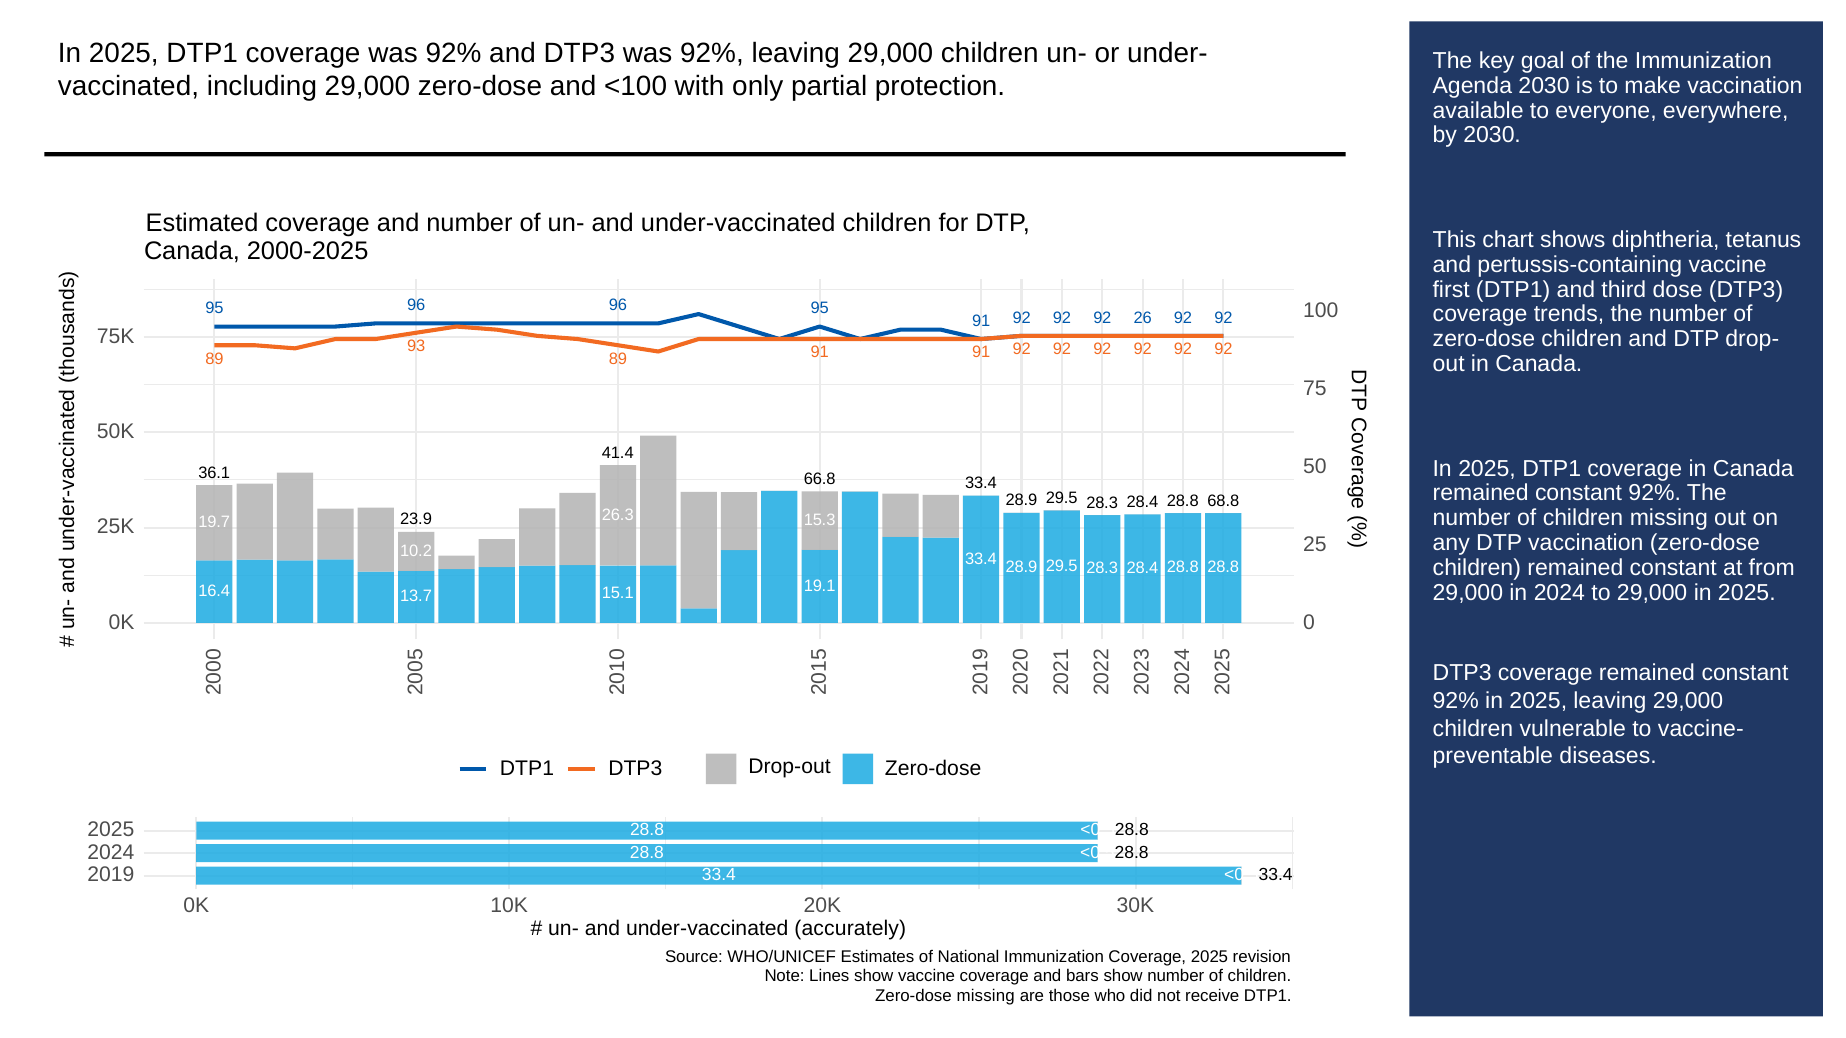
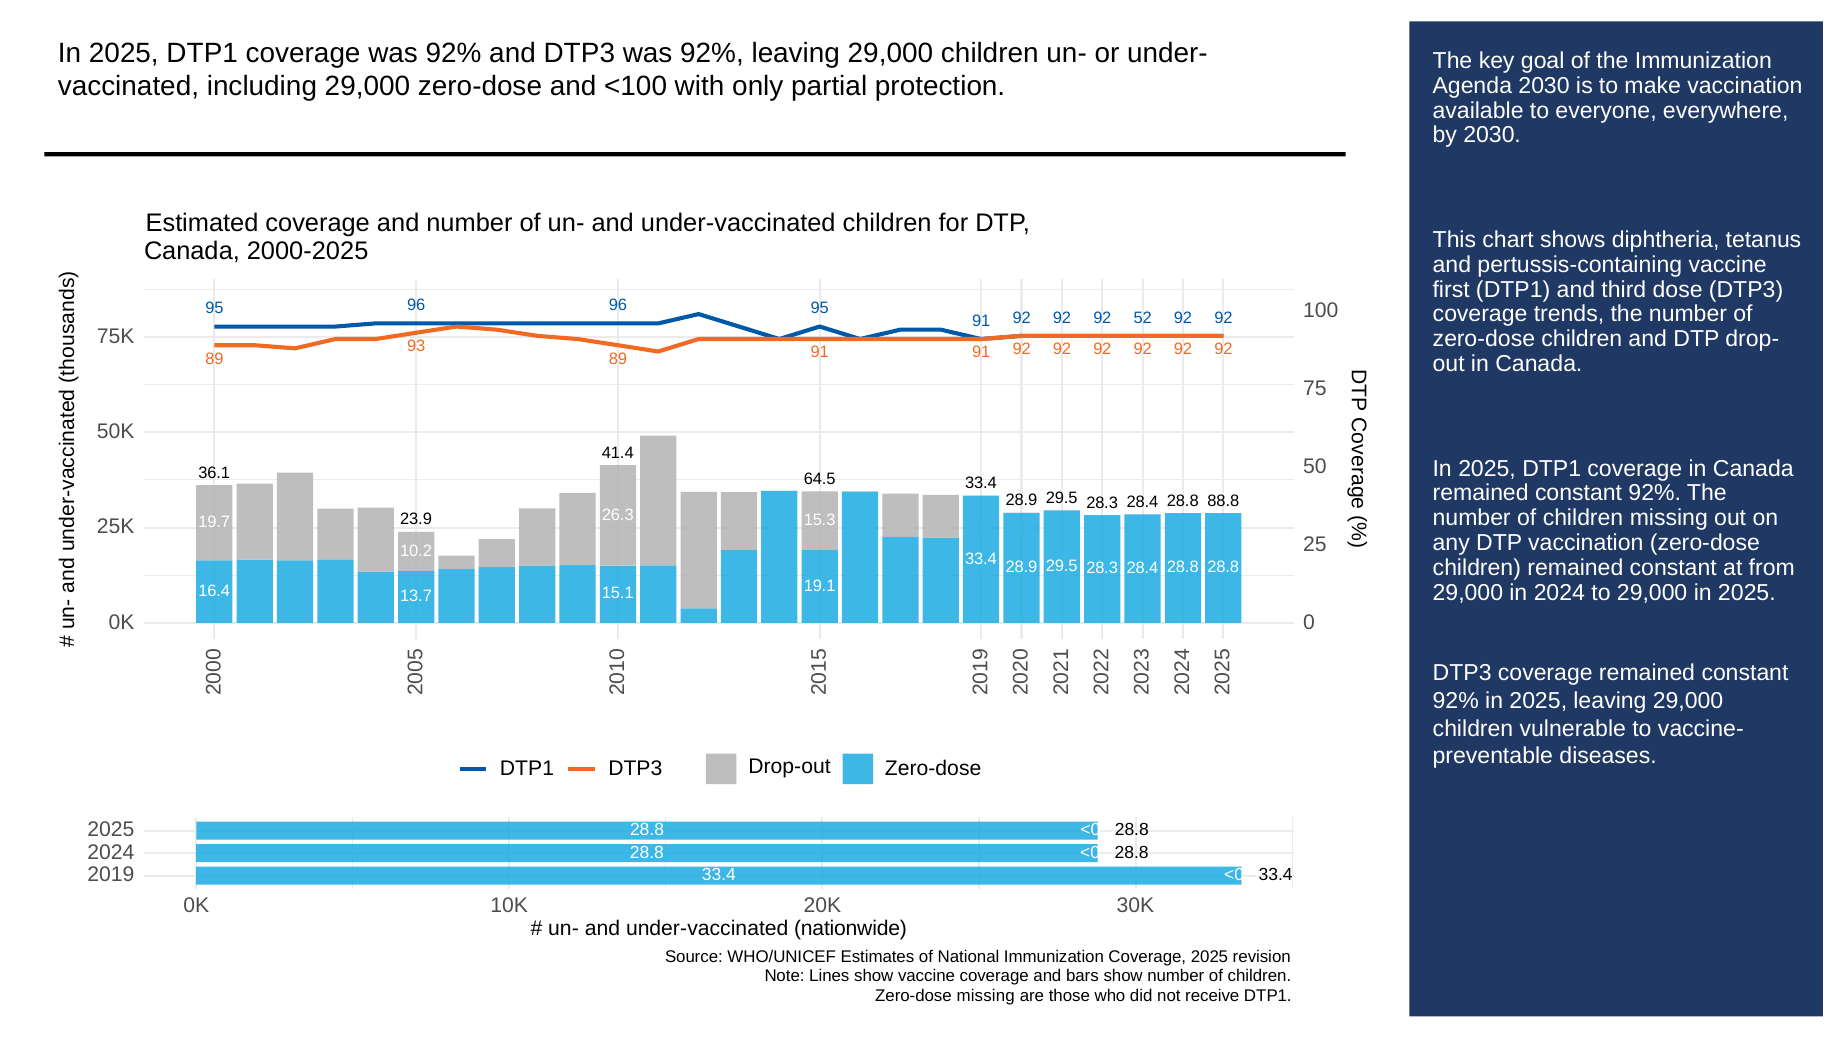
26: 26 -> 52 (1143, 318)
66.8: 66.8 -> 64.5 (820, 479)
68.8: 68.8 -> 88.8 (1223, 501)
accurately: accurately -> nationwide (851, 928)
